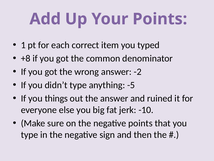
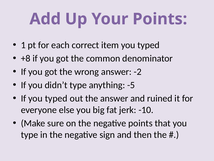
If you things: things -> typed (56, 98)
